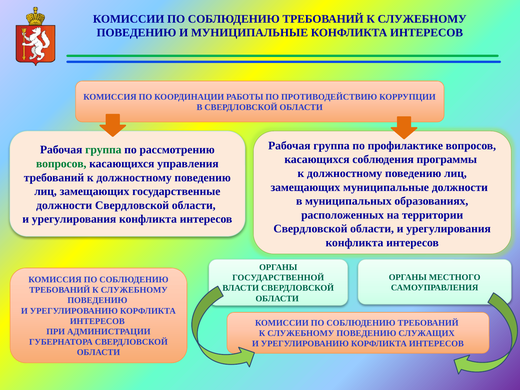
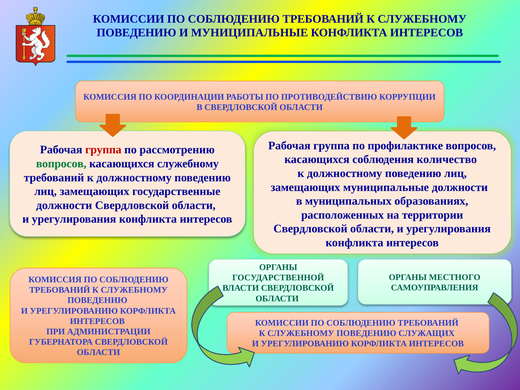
группа colour: green -> red (103, 150)
программы: программы -> количество (447, 159)
касающихся управления: управления -> служебному (188, 164)
